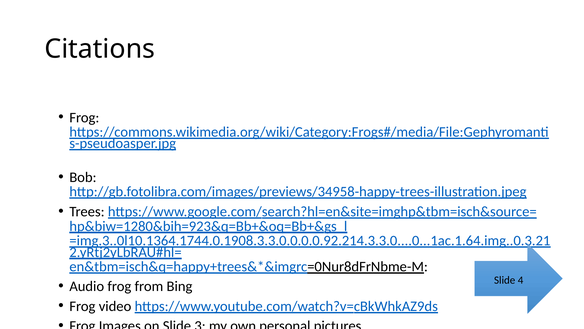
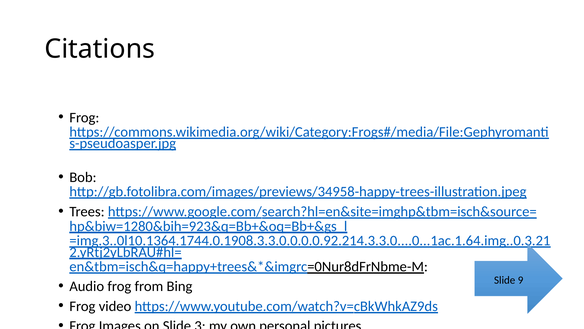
4: 4 -> 9 (521, 280)
